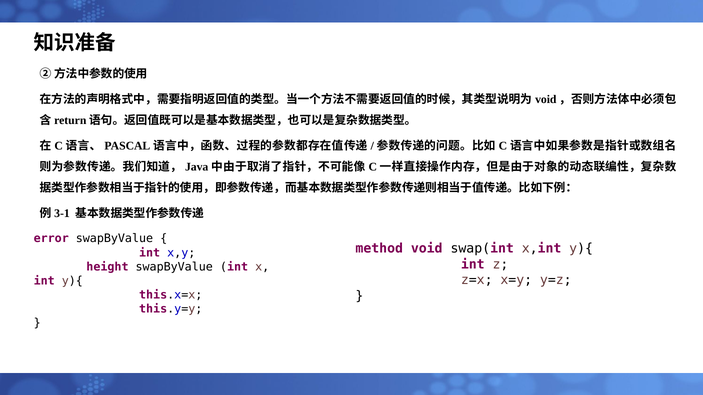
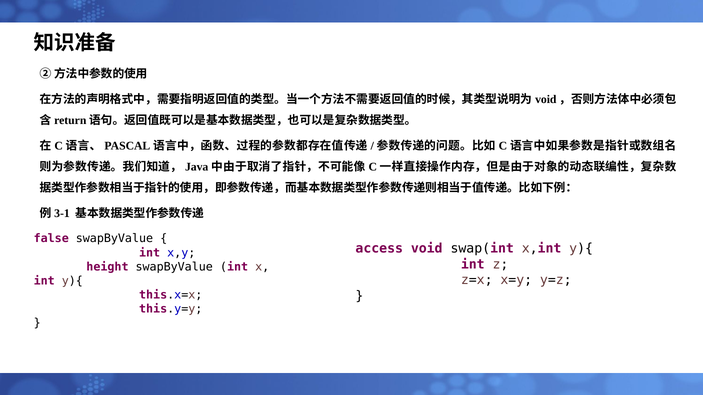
error: error -> false (51, 239)
method: method -> access (379, 249)
